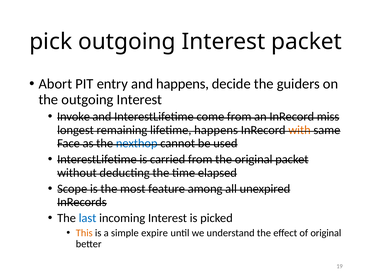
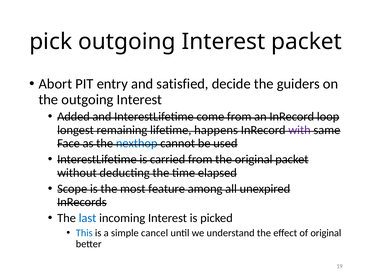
and happens: happens -> satisfied (183, 84)
Invoke: Invoke -> Added (73, 117)
miss: miss -> loop (328, 117)
with colour: orange -> purple (299, 130)
This colour: orange -> blue (84, 233)
expire: expire -> cancel (155, 233)
